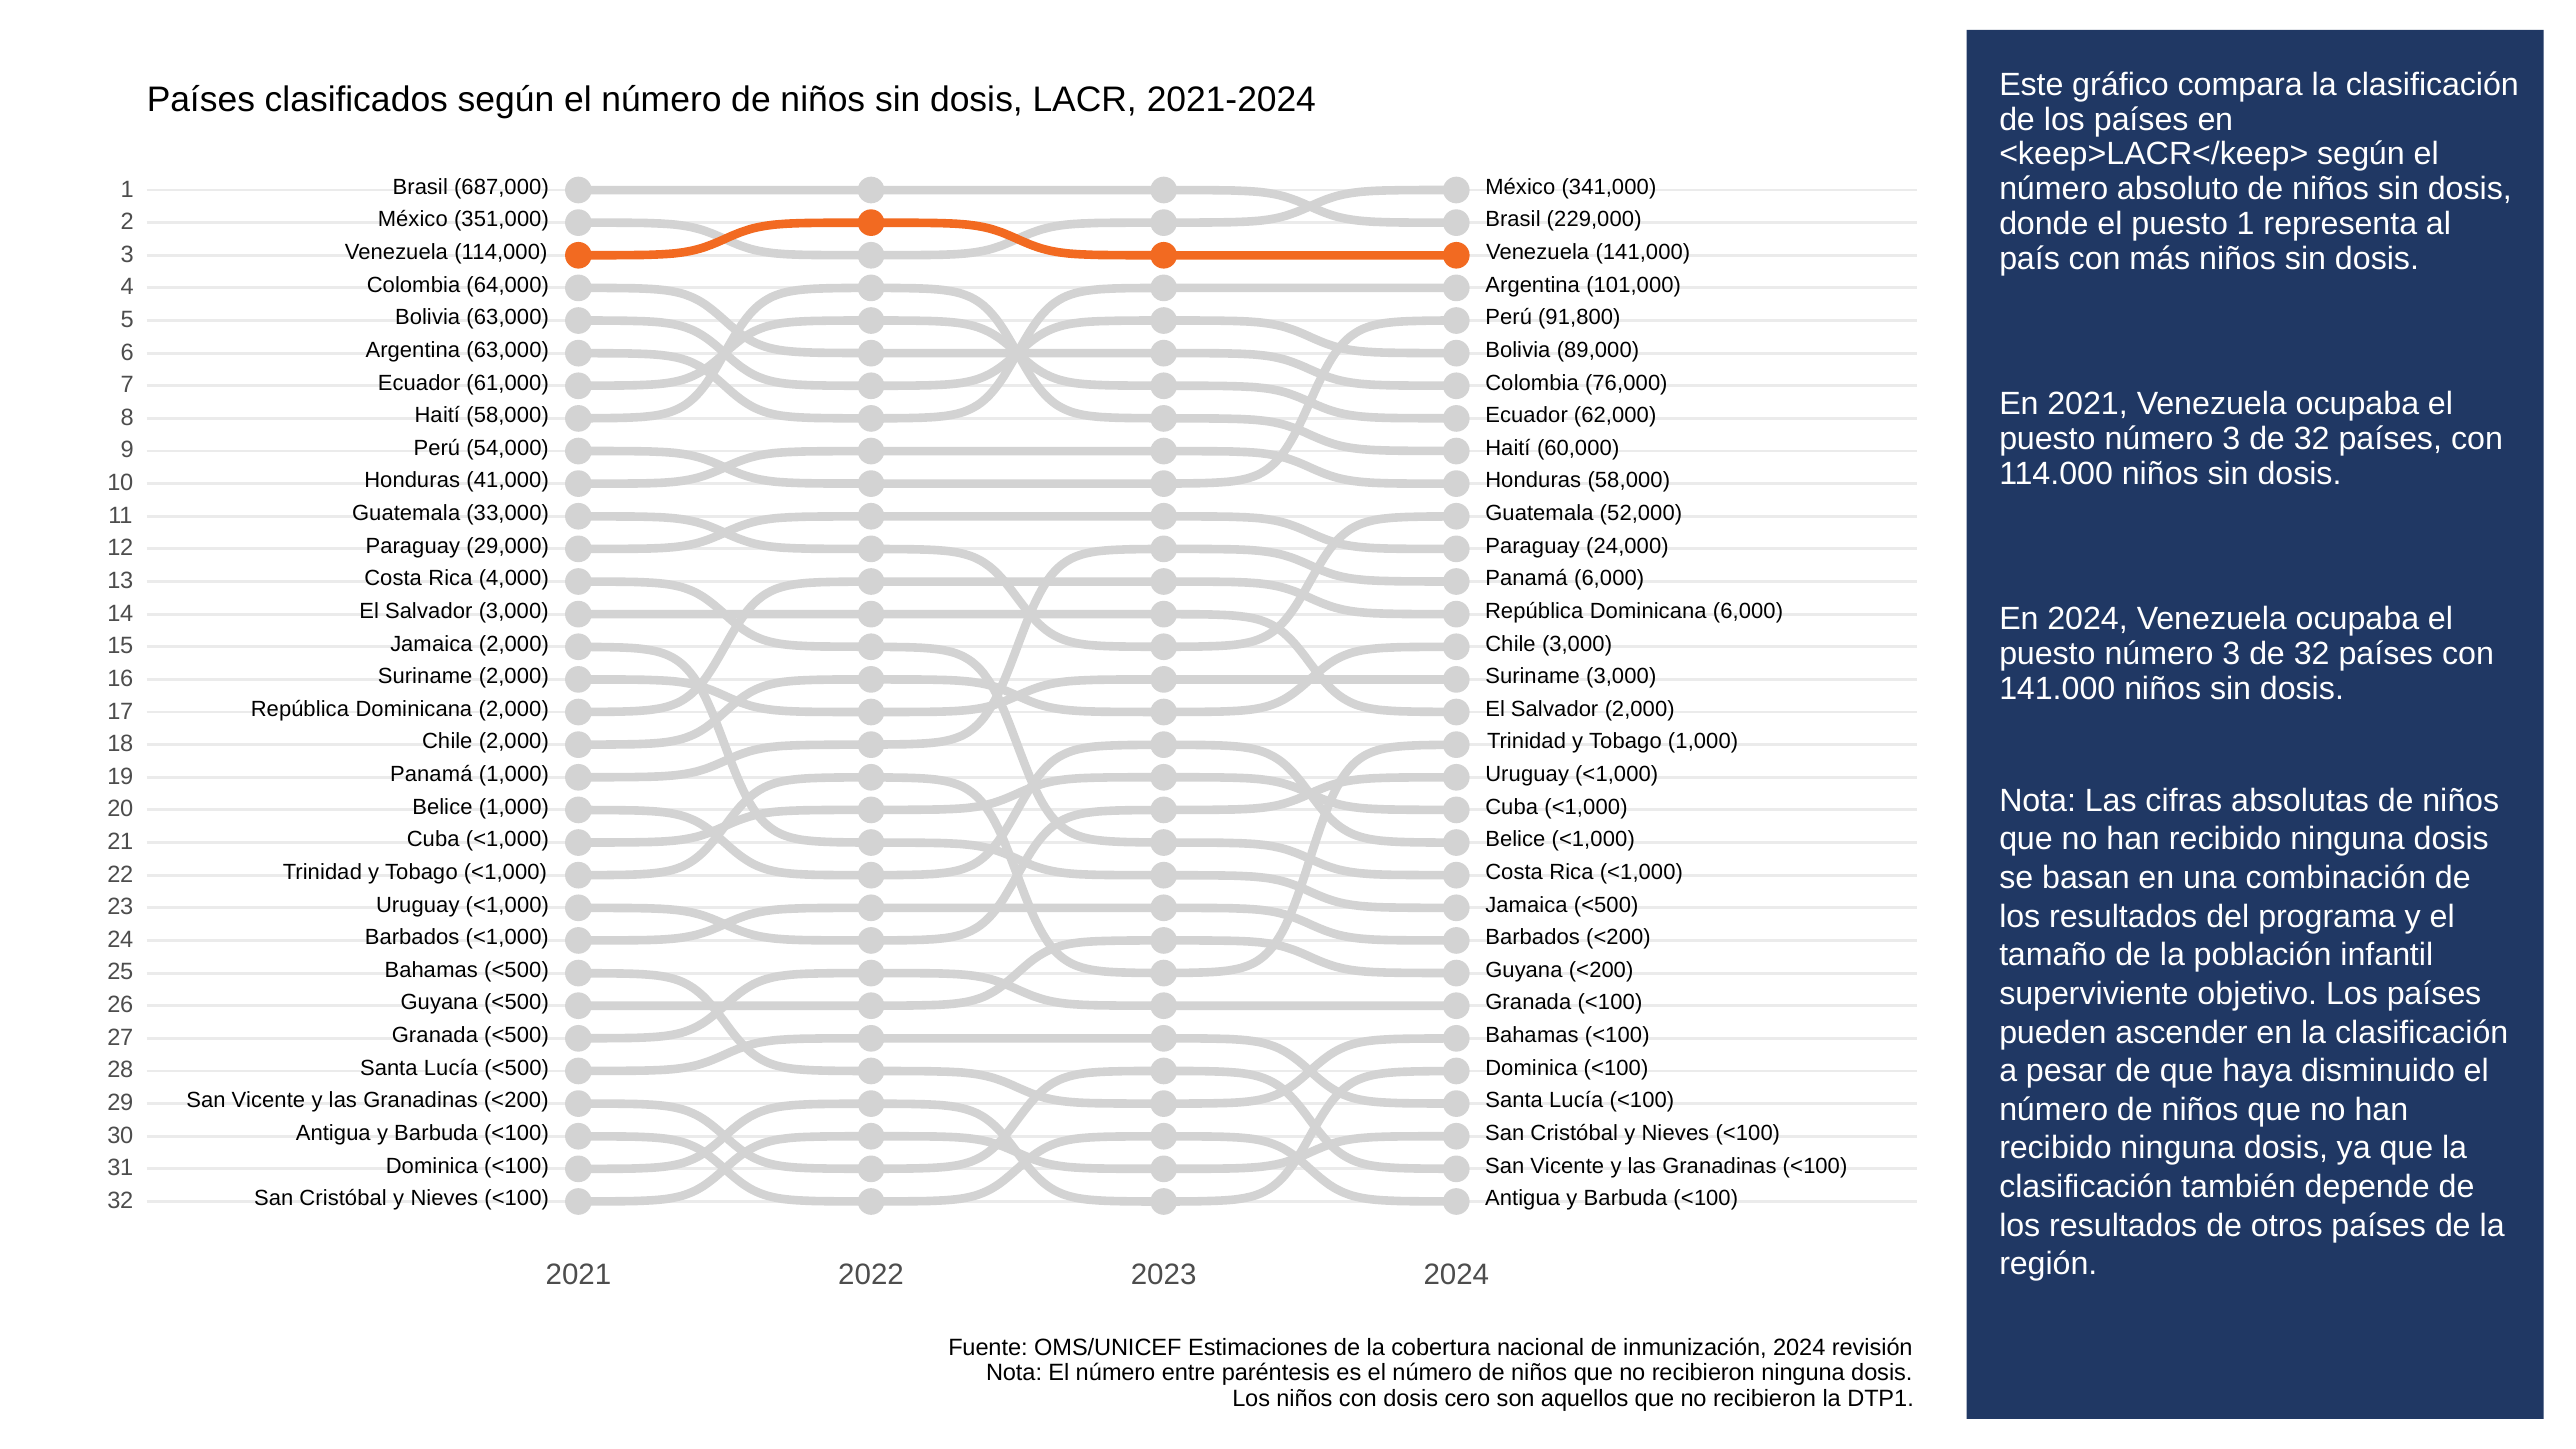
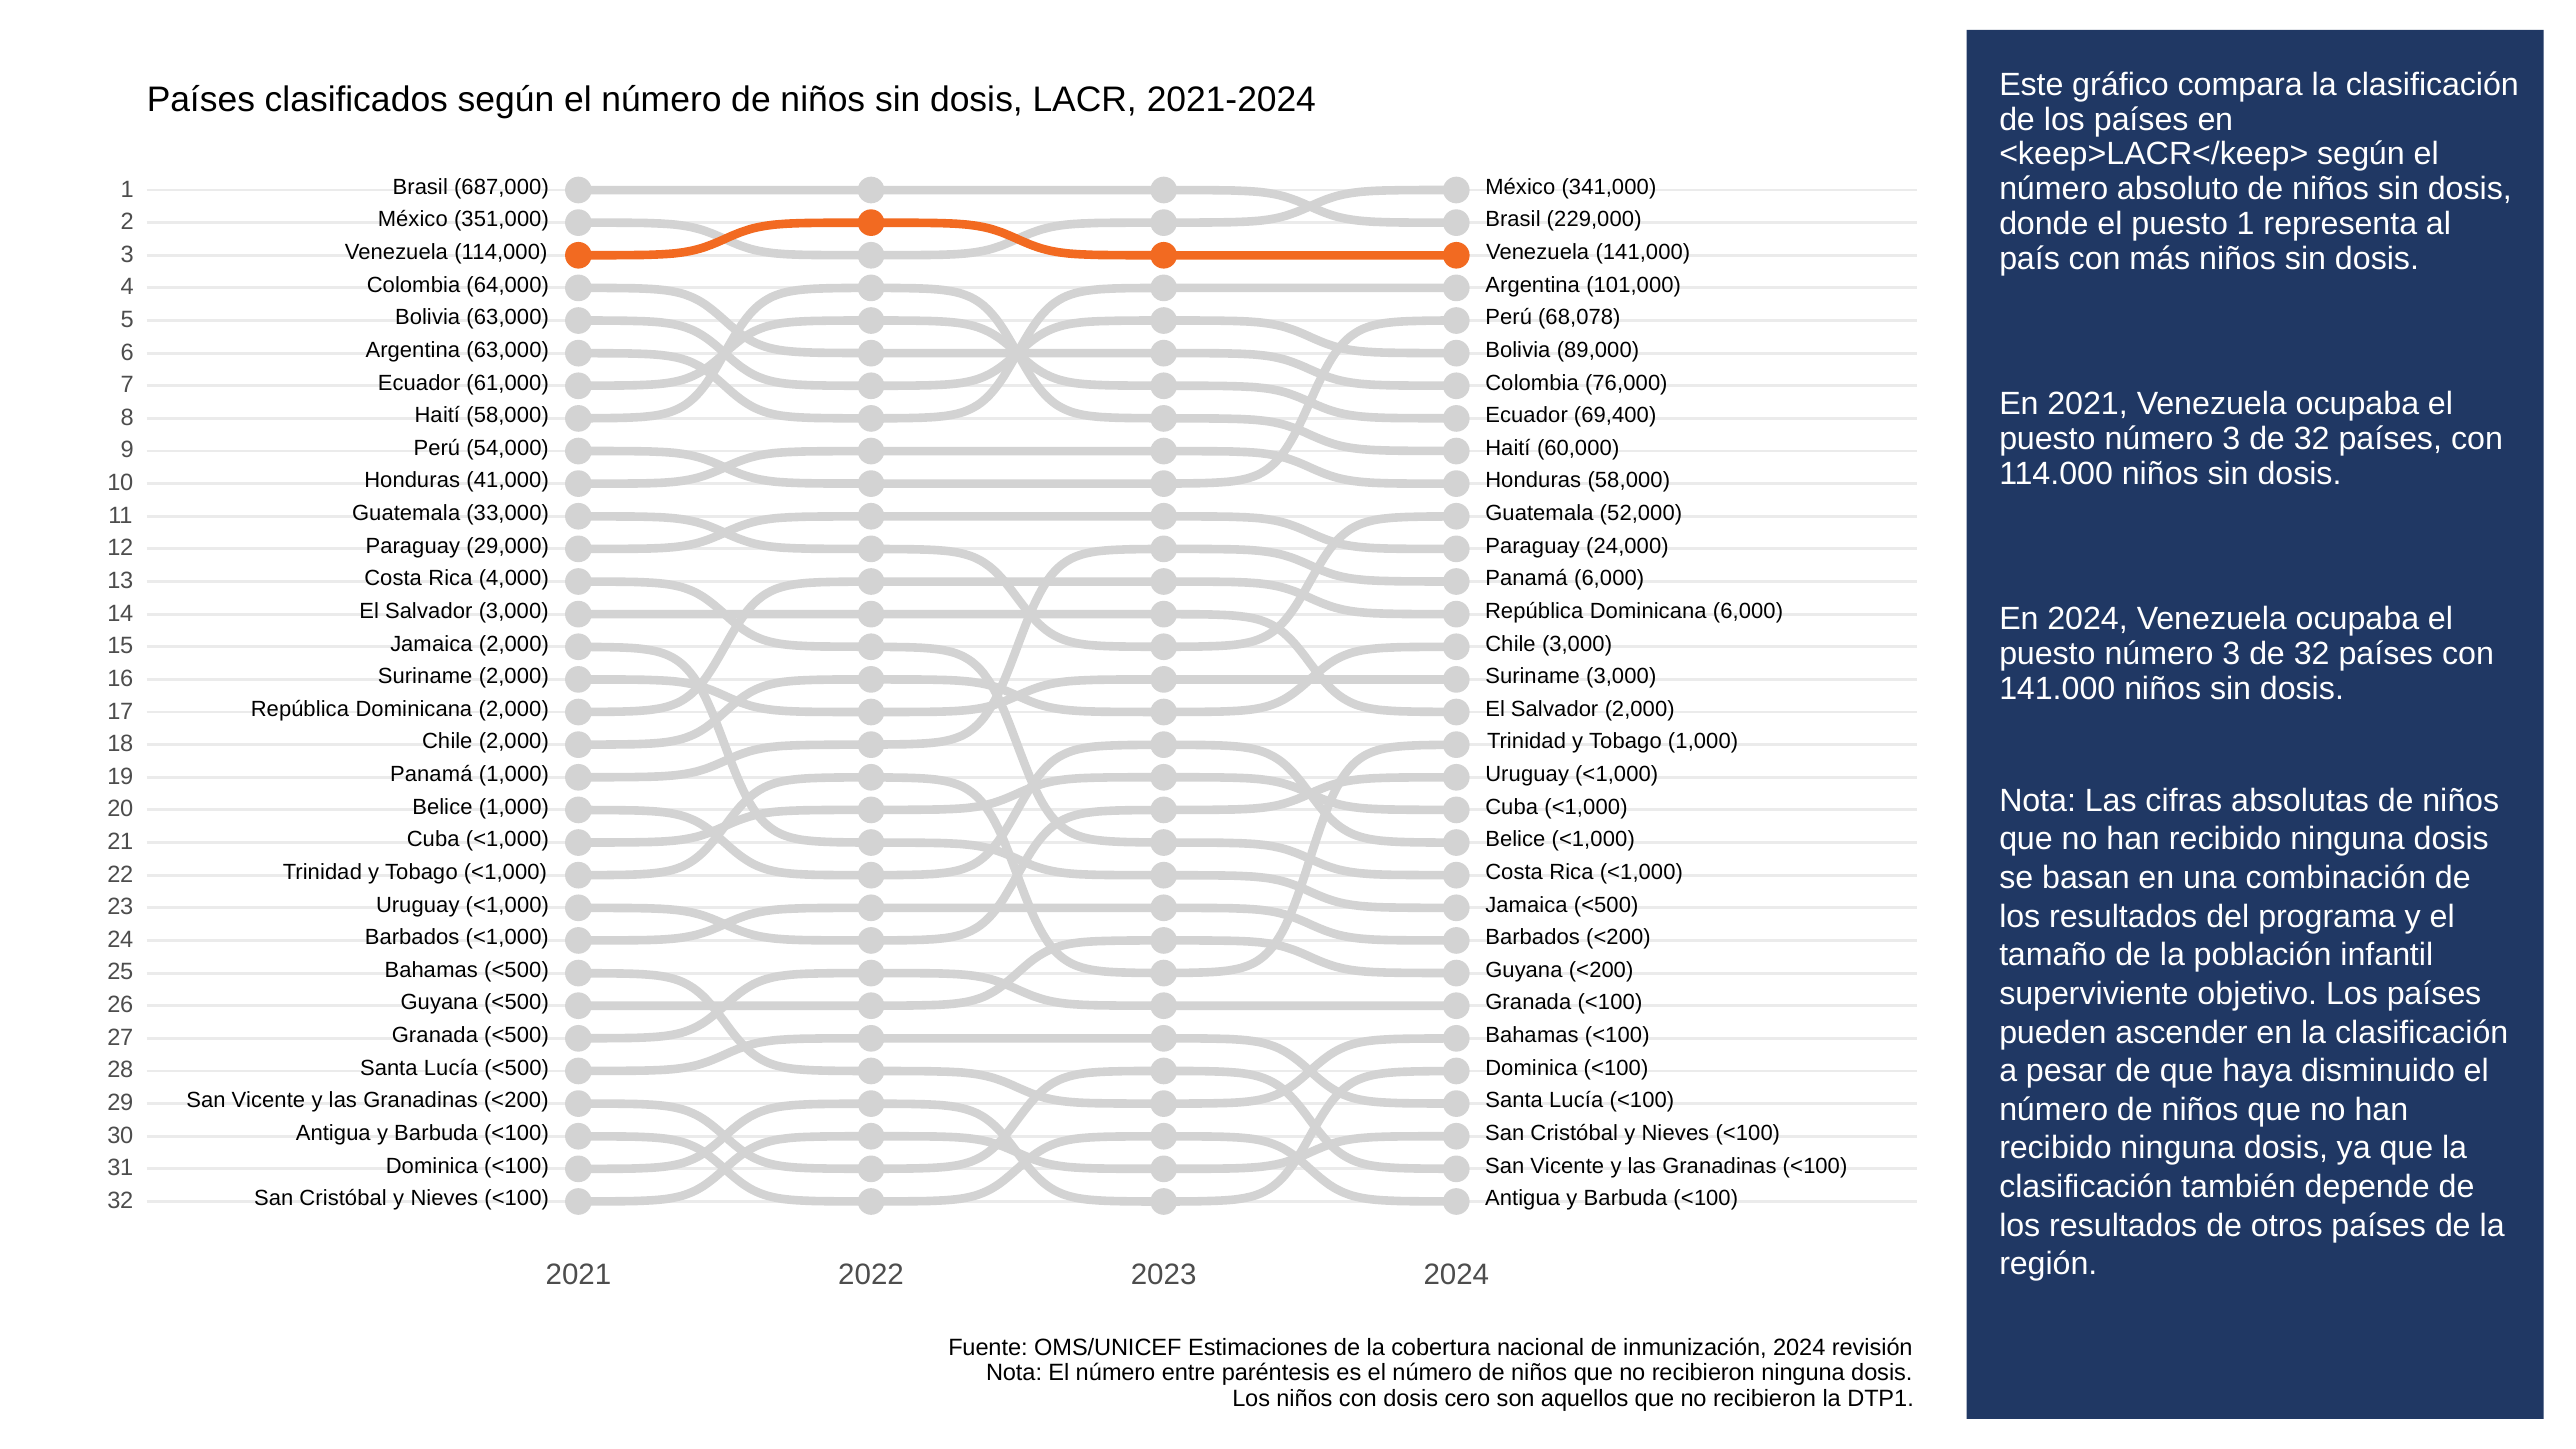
91,800: 91,800 -> 68,078 (1579, 318)
62,000: 62,000 -> 69,400 (1615, 415)
